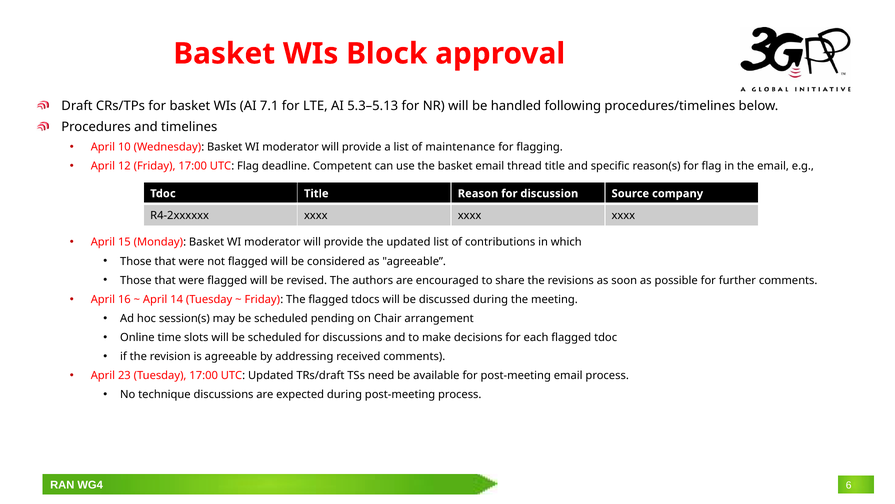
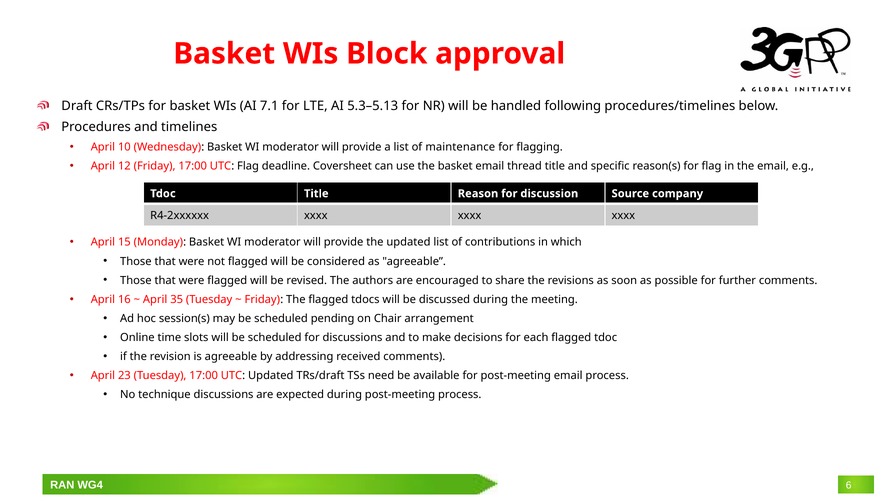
Competent: Competent -> Coversheet (342, 166)
14: 14 -> 35 (177, 299)
